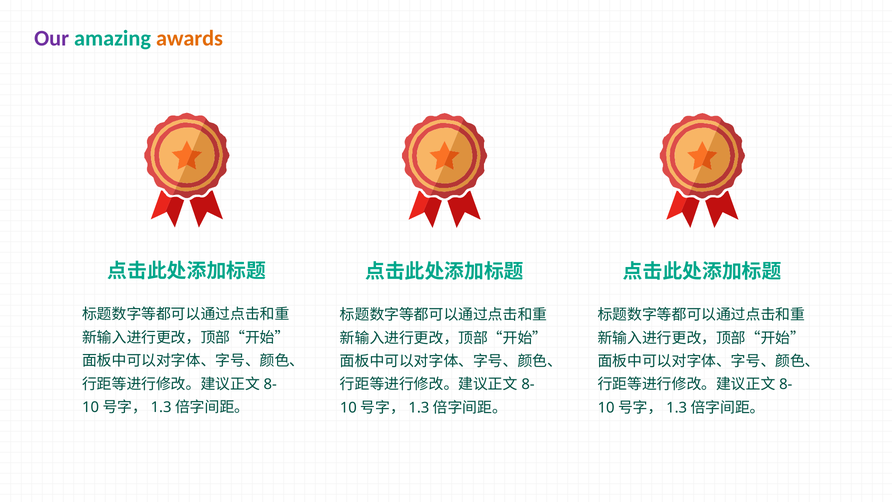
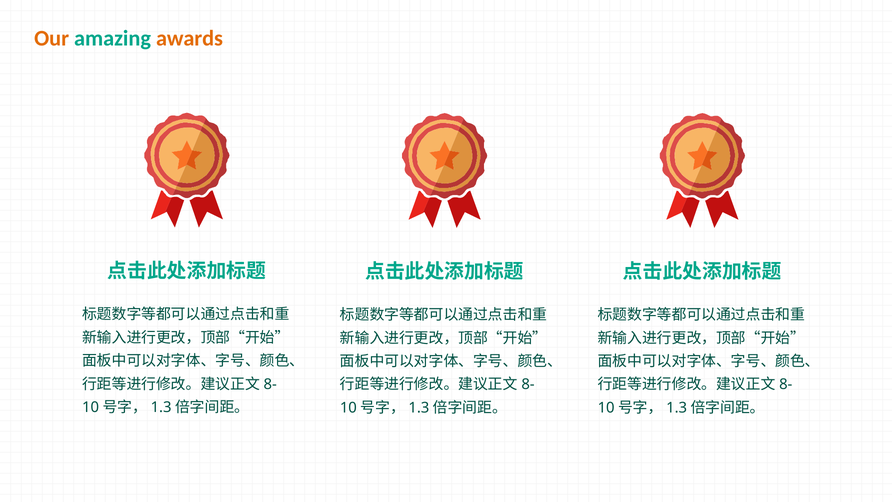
Our colour: purple -> orange (52, 38)
